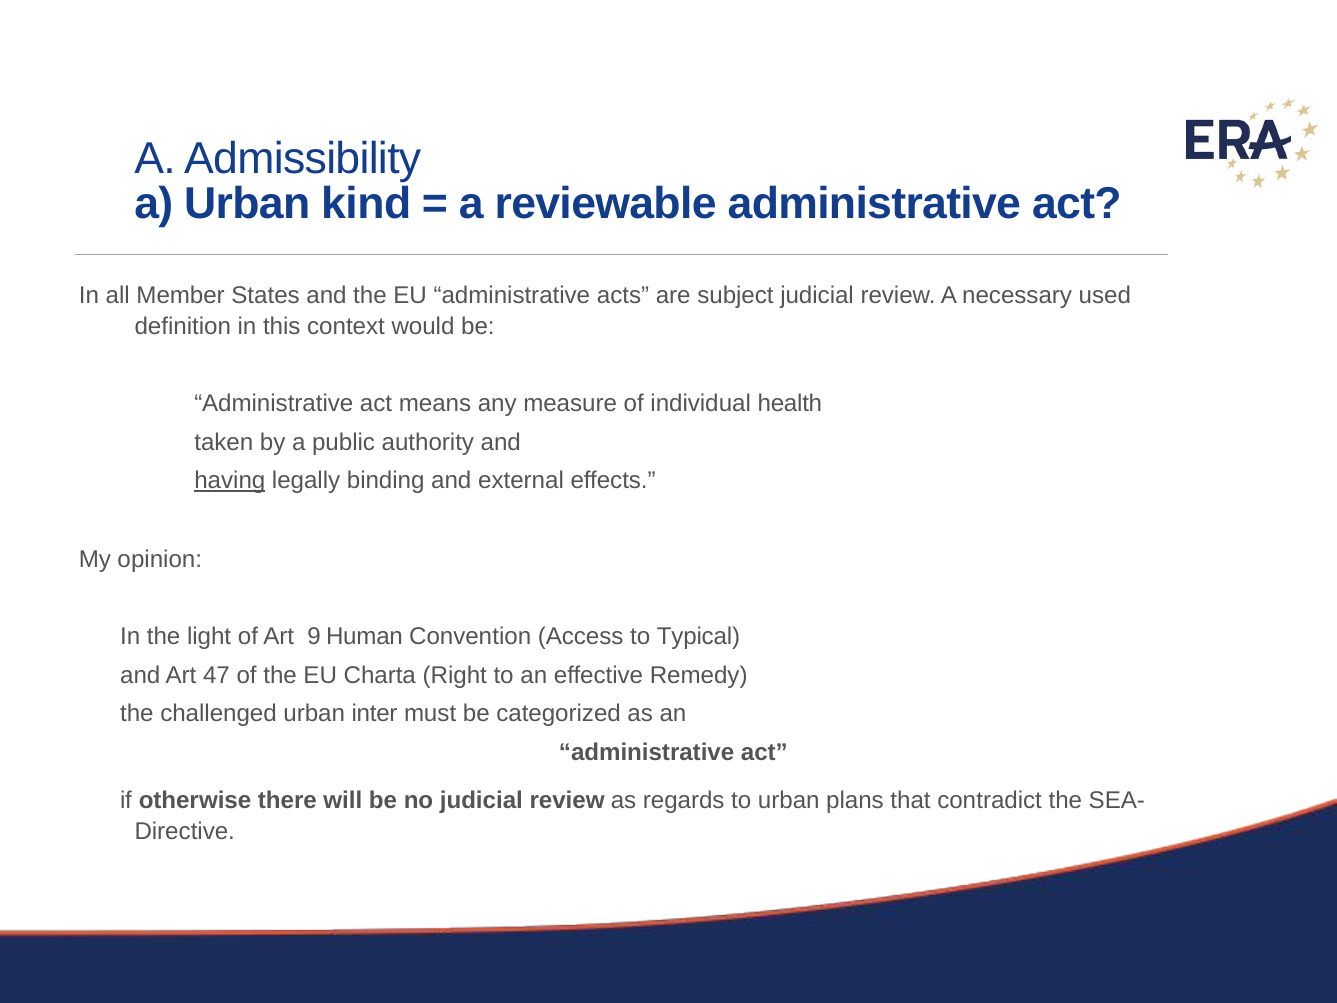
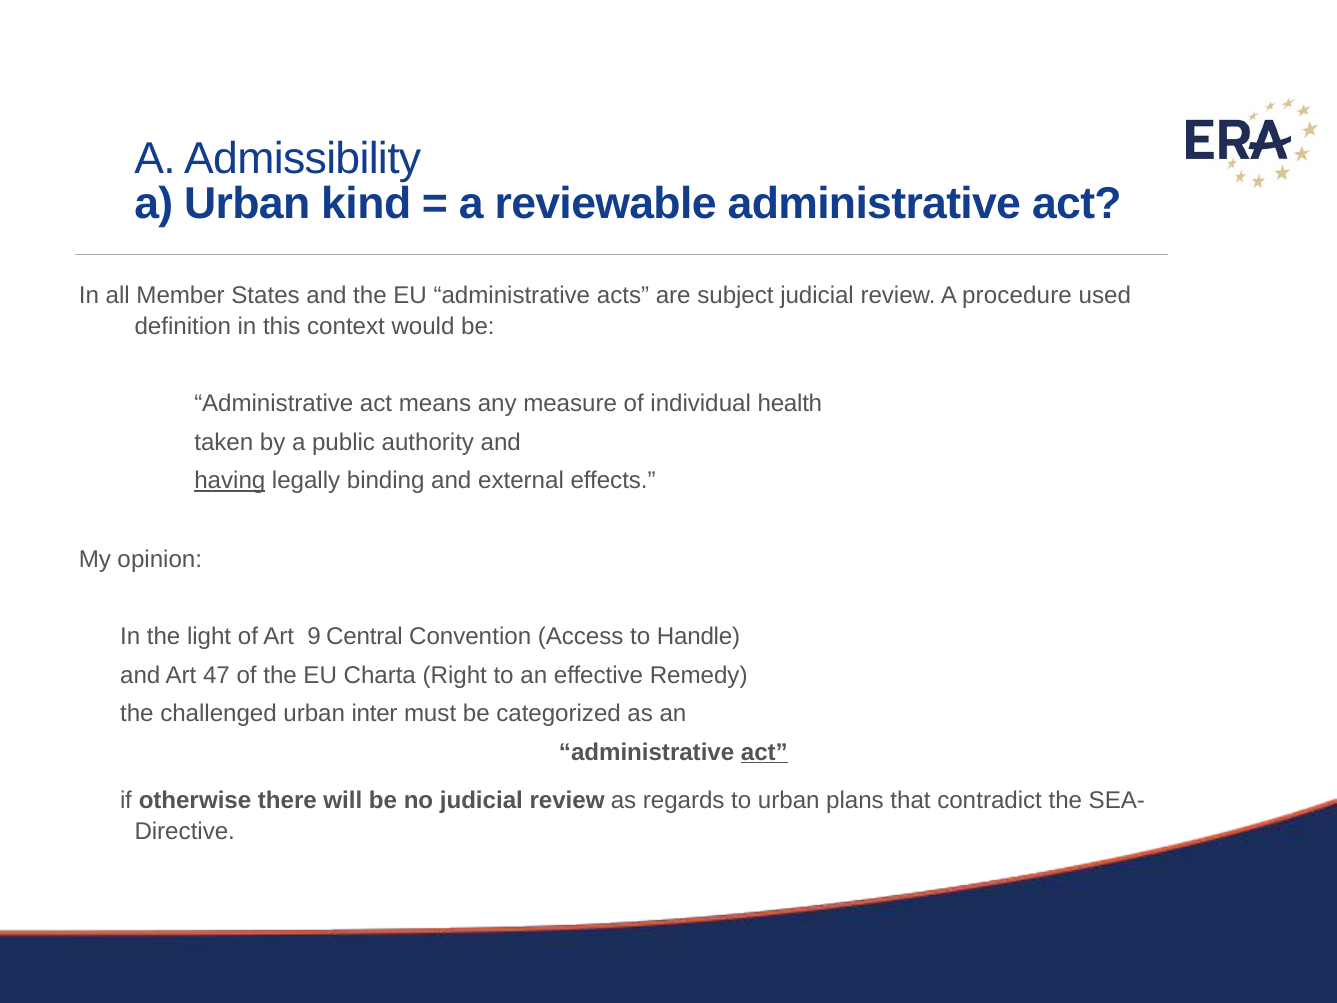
necessary: necessary -> procedure (1017, 295)
Human: Human -> Central (364, 637)
Typical: Typical -> Handle (699, 637)
act underline: none -> present (764, 752)
